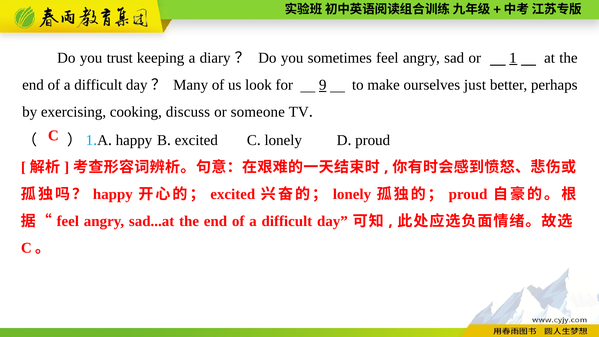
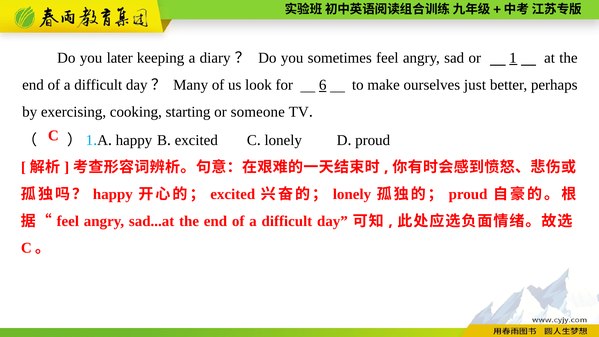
trust: trust -> later (120, 58)
9: 9 -> 6 (323, 85)
discuss: discuss -> starting (188, 112)
